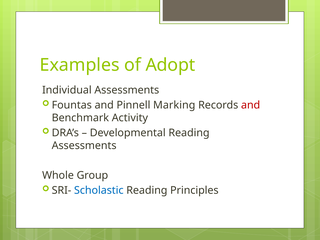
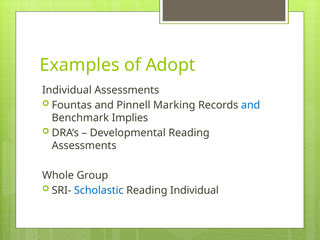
and colour: red -> blue (251, 105)
Activity: Activity -> Implies (130, 118)
Reading Principles: Principles -> Individual (194, 190)
